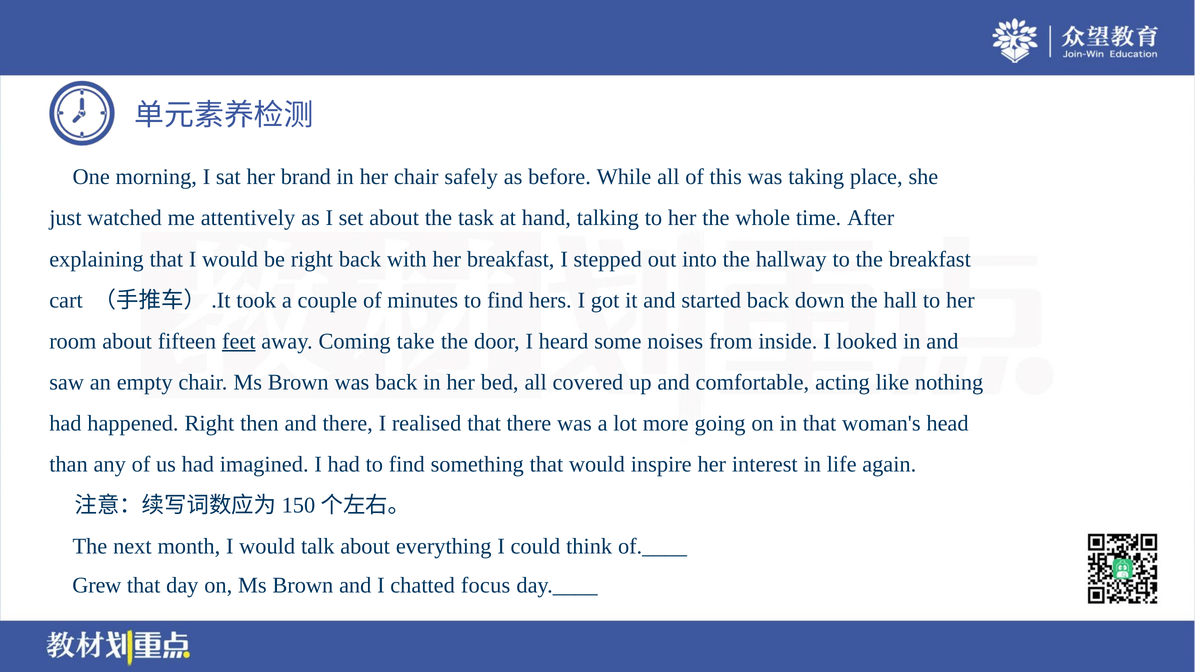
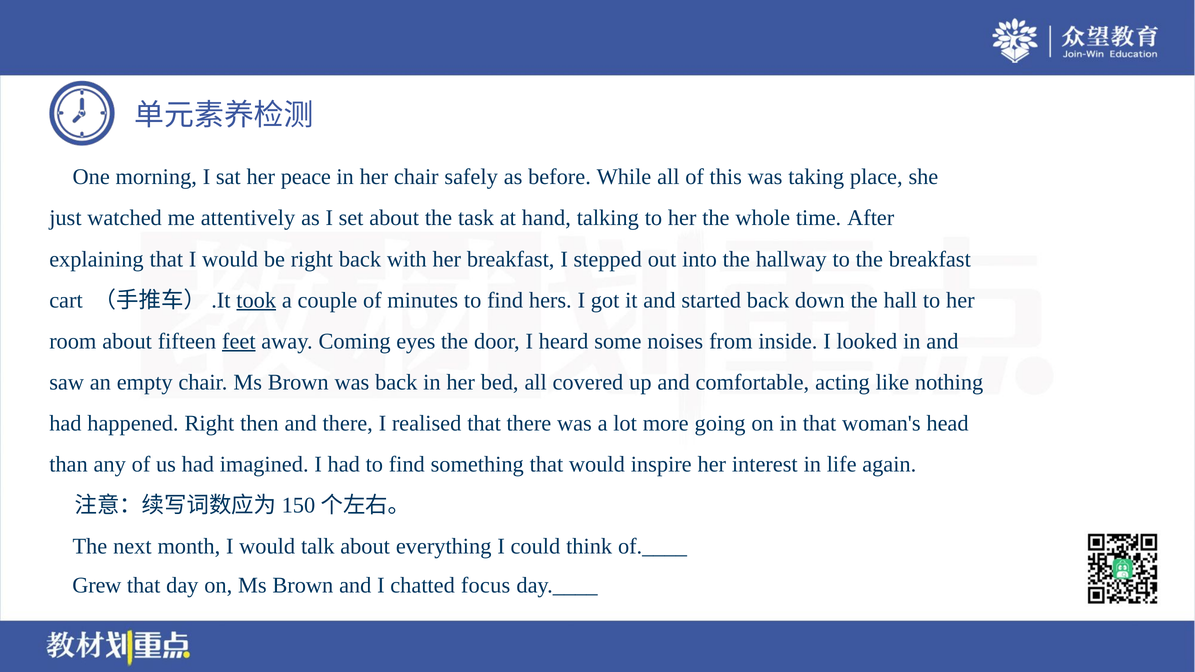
brand: brand -> peace (306, 177)
took underline: none -> present (256, 300)
take: take -> eyes (416, 341)
